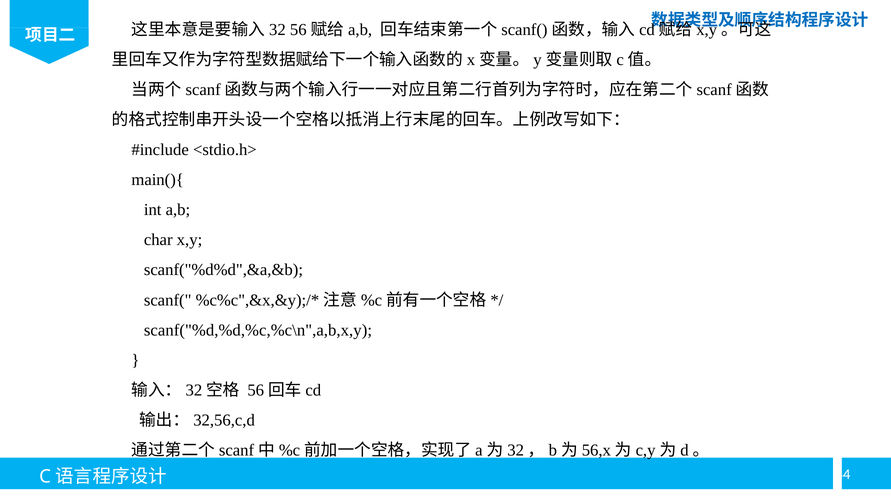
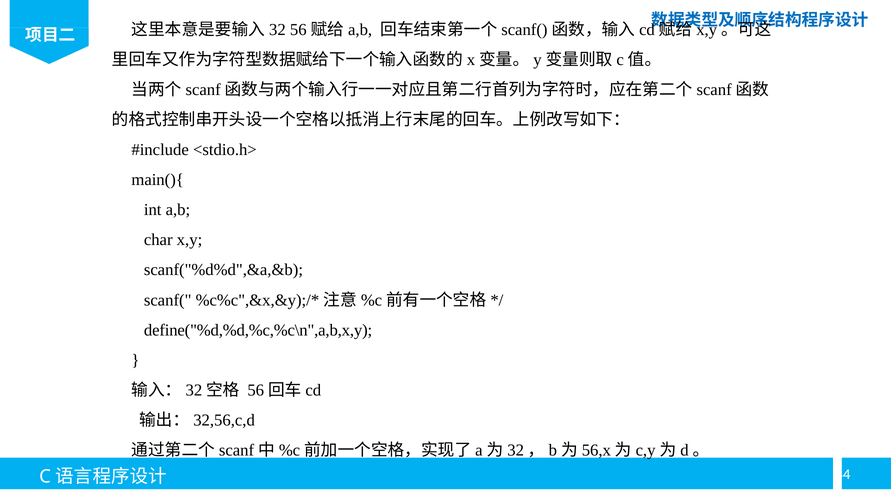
scanf("%d,%d,%c,%c\n",a,b,x,y: scanf("%d,%d,%c,%c\n",a,b,x,y -> define("%d,%d,%c,%c\n",a,b,x,y (258, 330)
